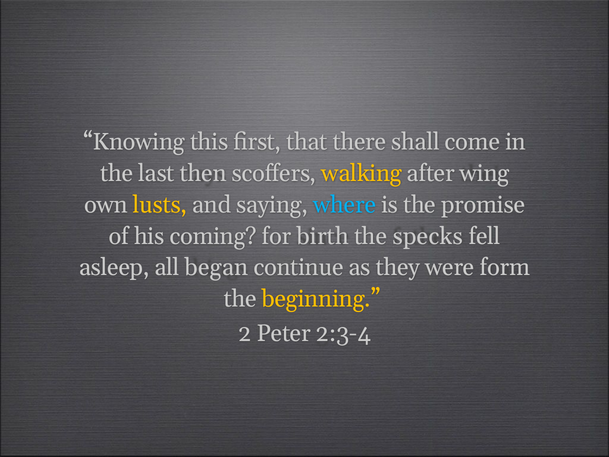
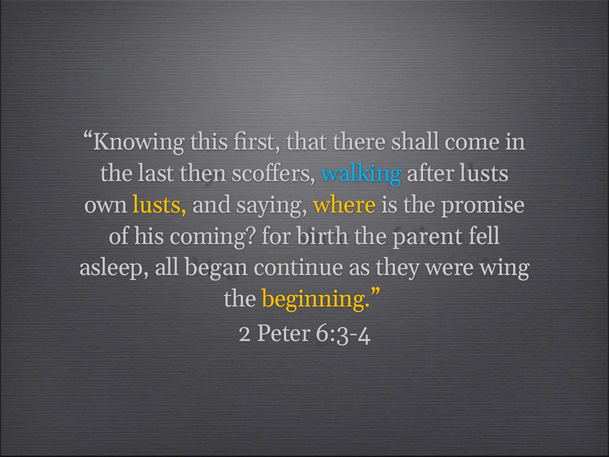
walking colour: yellow -> light blue (362, 173)
after wing: wing -> lusts (484, 173)
where colour: light blue -> yellow (345, 205)
specks: specks -> parent (428, 236)
form: form -> wing (505, 267)
2:3-4: 2:3-4 -> 6:3-4 (343, 333)
